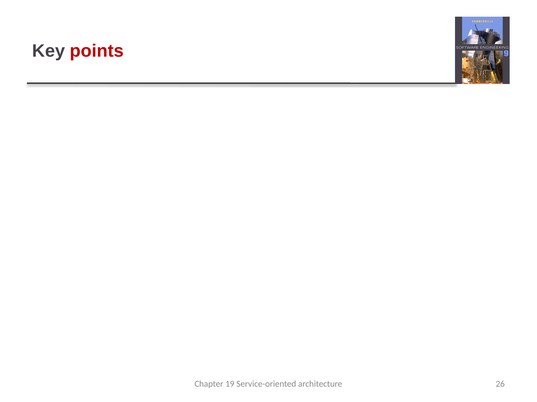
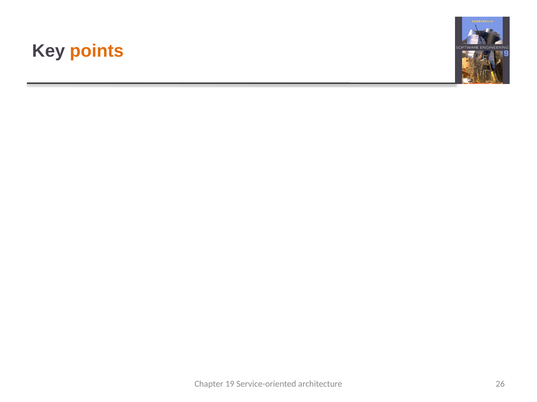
points colour: red -> orange (97, 51)
